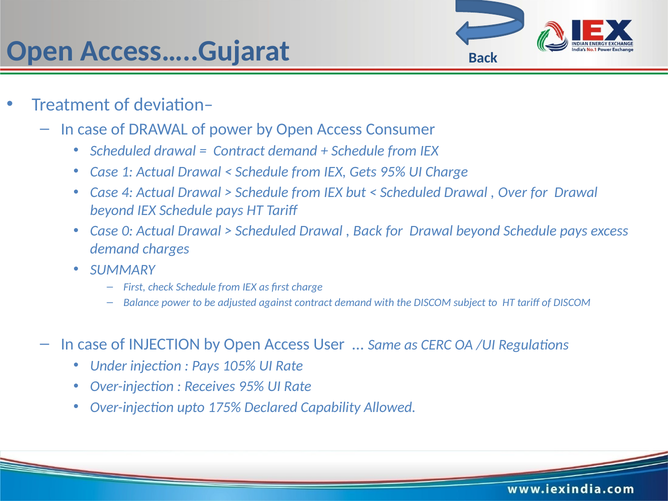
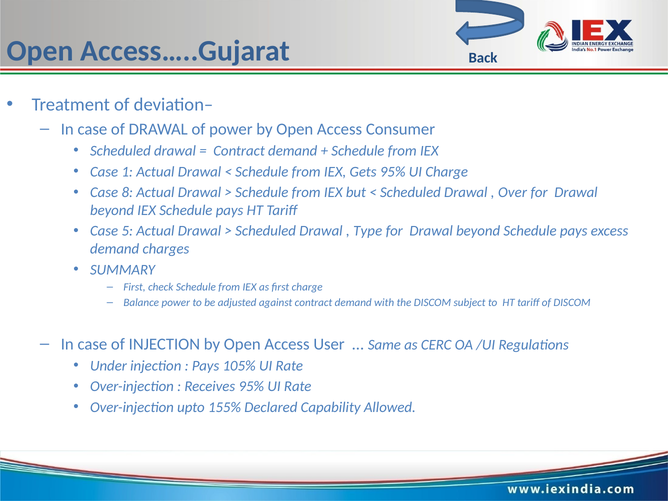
4: 4 -> 8 (127, 192)
0: 0 -> 5 (127, 231)
Back: Back -> Type (368, 231)
175%: 175% -> 155% (225, 407)
